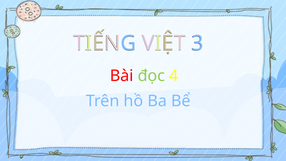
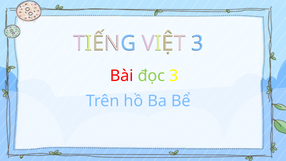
4: 4 -> 3 (174, 76)
